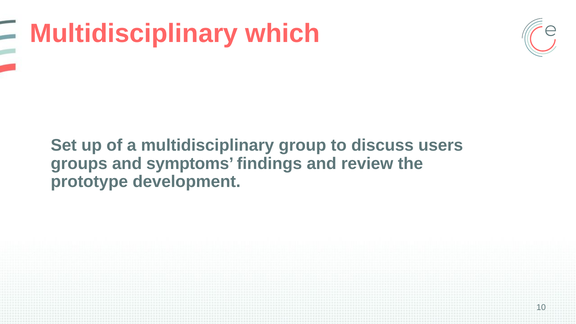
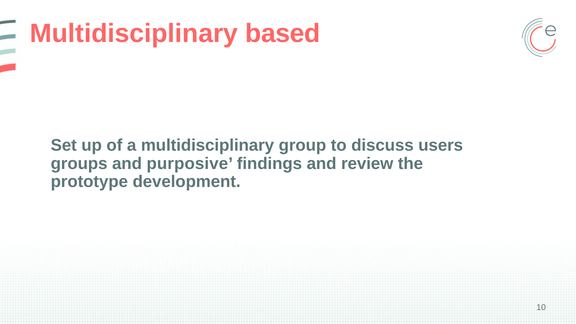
which: which -> based (283, 33)
symptoms: symptoms -> purposive (190, 164)
